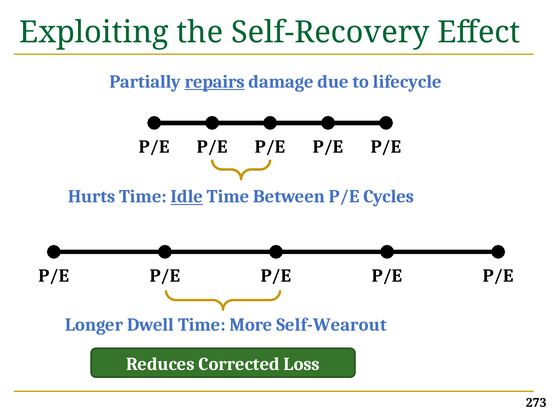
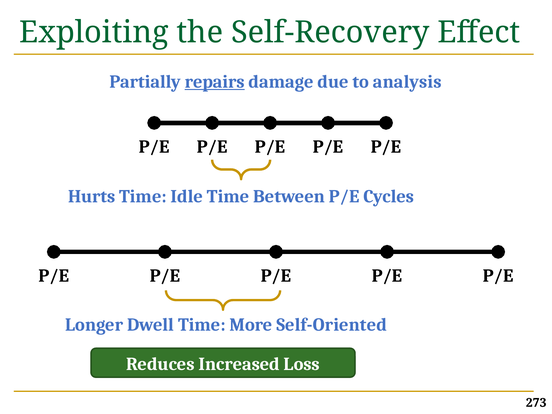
lifecycle: lifecycle -> analysis (407, 82)
Idle underline: present -> none (187, 197)
Self-Wearout: Self-Wearout -> Self-Oriented (332, 325)
Corrected: Corrected -> Increased (239, 364)
